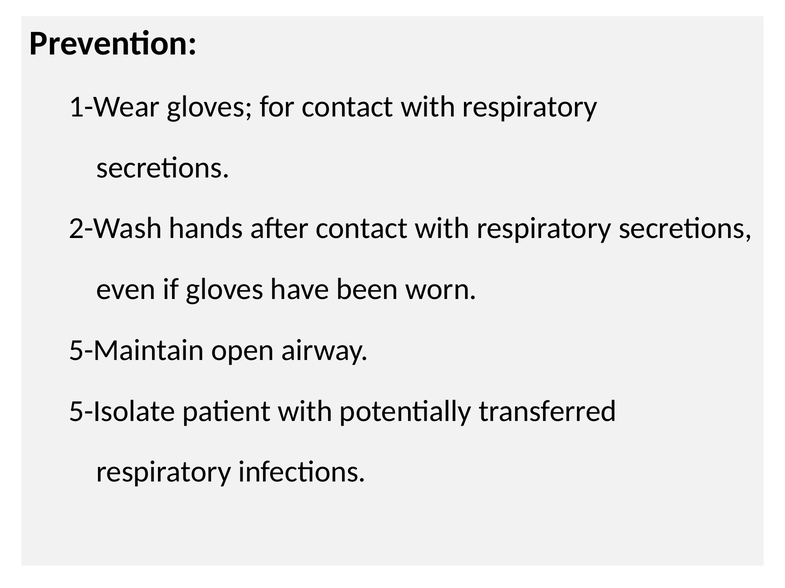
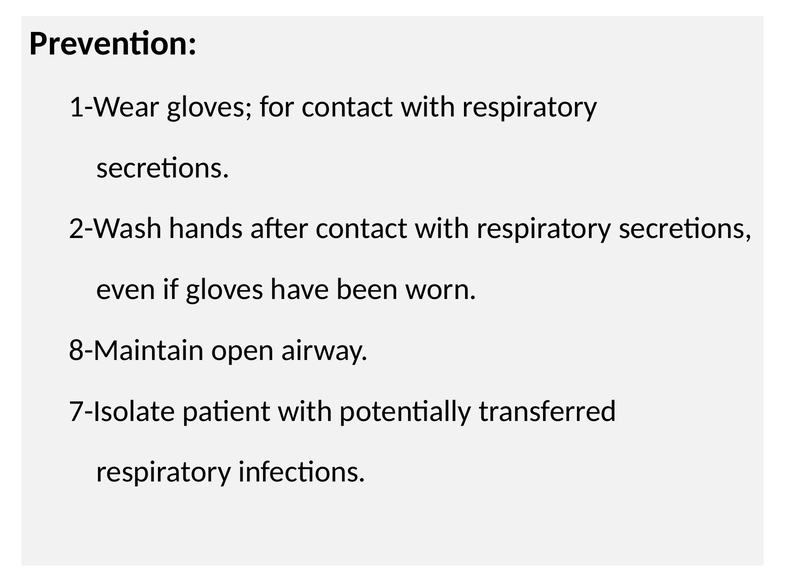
5-Maintain: 5-Maintain -> 8-Maintain (137, 351)
5-Isolate: 5-Isolate -> 7-Isolate (122, 412)
